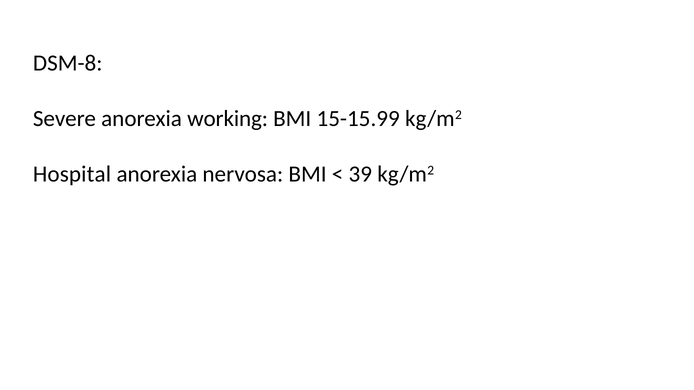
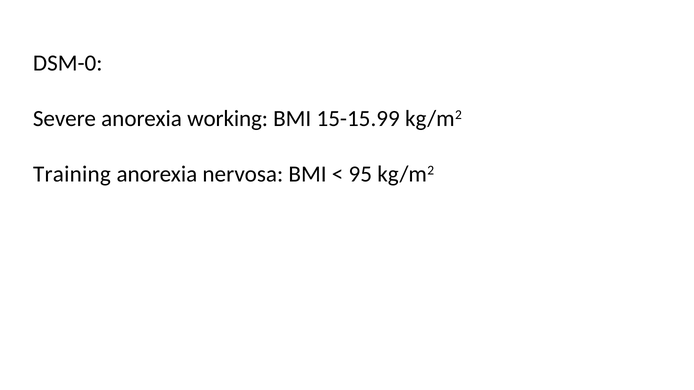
DSM-8: DSM-8 -> DSM-0 (68, 63)
Hospital: Hospital -> Training (72, 174)
39: 39 -> 95 (360, 174)
